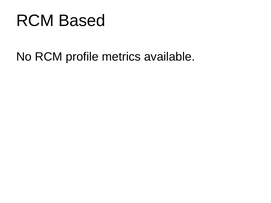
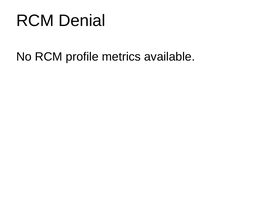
Based: Based -> Denial (82, 21)
